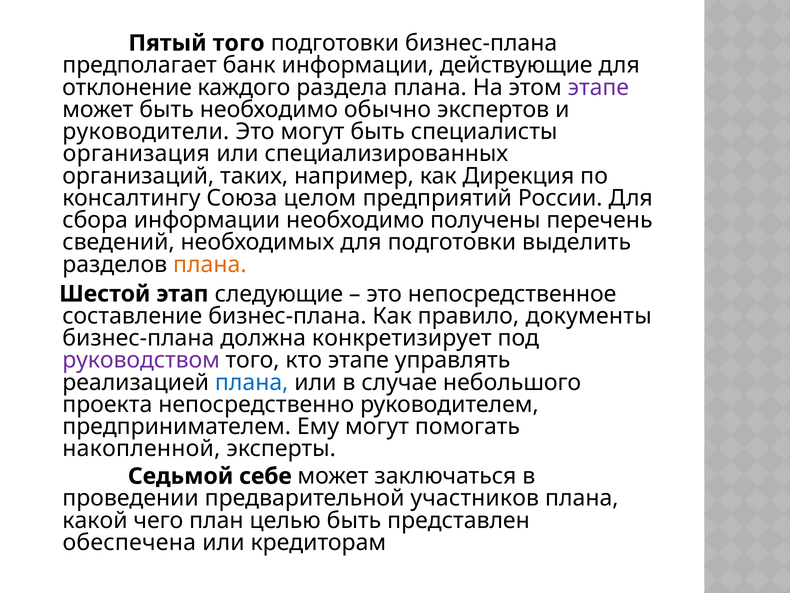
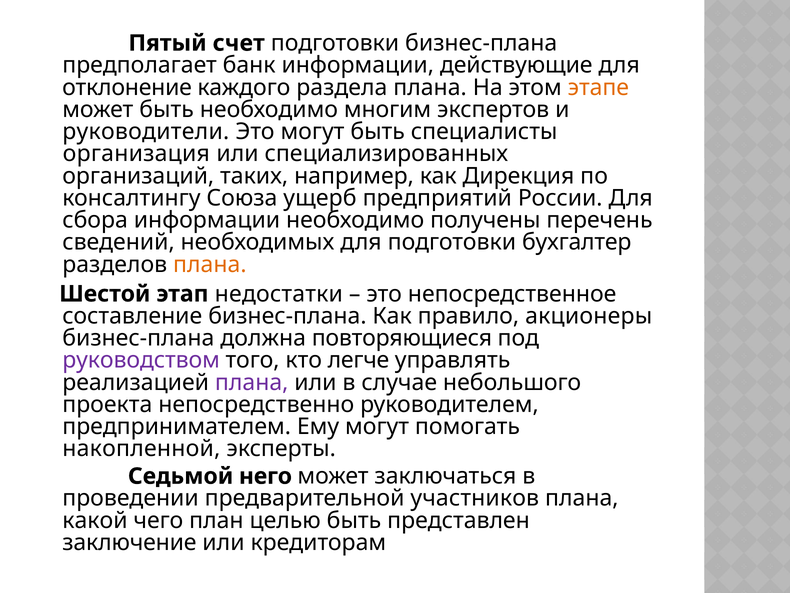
Пятый того: того -> счет (239, 43)
этапе colour: purple -> orange (598, 87)
обычно: обычно -> многим (388, 109)
целом: целом -> ущерб (320, 198)
выделить: выделить -> бухгалтер (577, 242)
следующие: следующие -> недостатки (279, 294)
документы: документы -> акционеры (589, 316)
конкретизирует: конкретизирует -> повторяющиеся (402, 338)
кто этапе: этапе -> легче (358, 360)
плана colour: blue -> purple (252, 382)
себе: себе -> него (265, 476)
обеспечена: обеспечена -> заключение (129, 542)
